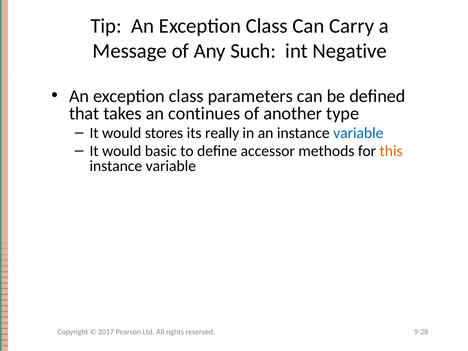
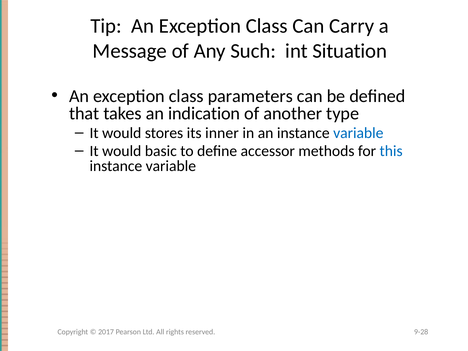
Negative: Negative -> Situation (350, 51)
continues: continues -> indication (204, 114)
really: really -> inner (222, 133)
this colour: orange -> blue (391, 151)
